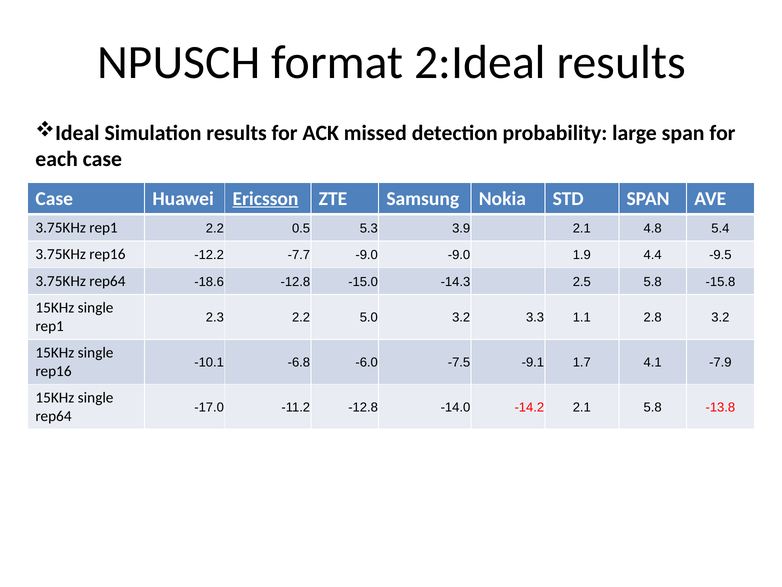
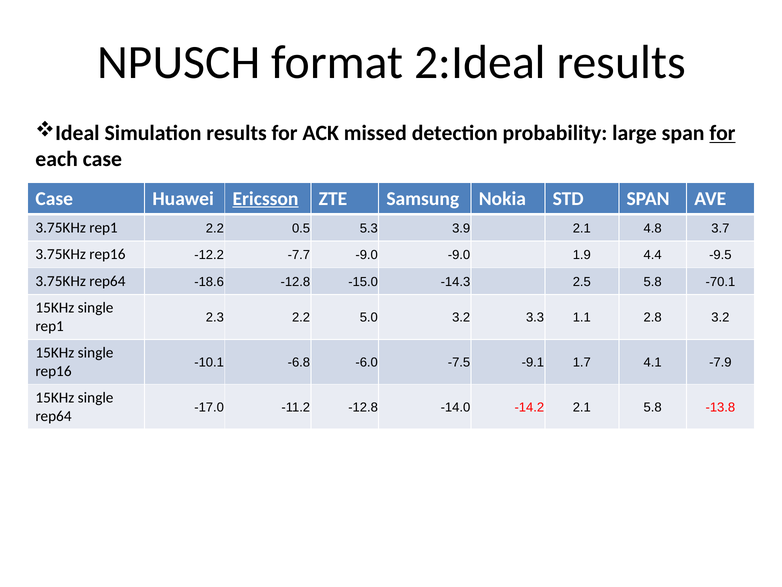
for underline: none -> present (722, 133)
5.4: 5.4 -> 3.7 (720, 228)
-15.8: -15.8 -> -70.1 (720, 282)
